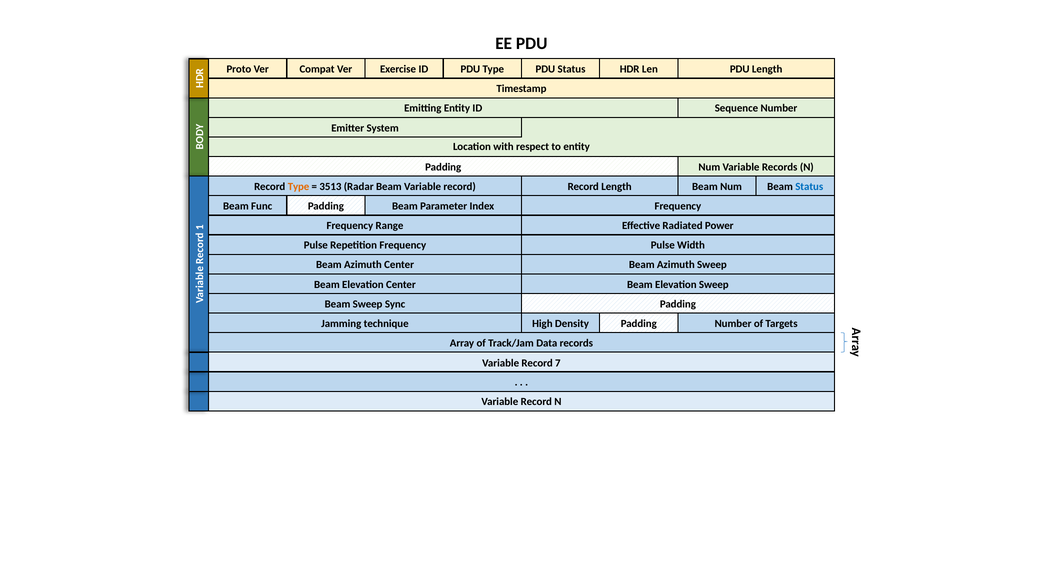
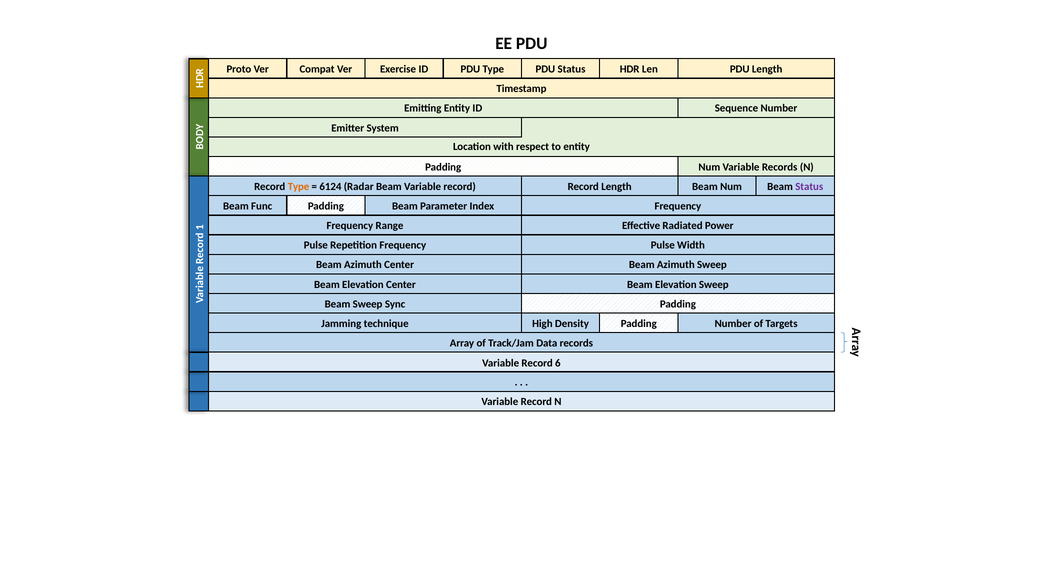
3513: 3513 -> 6124 (330, 187)
Status colour: blue -> purple (809, 187)
7: 7 -> 6 (558, 363)
